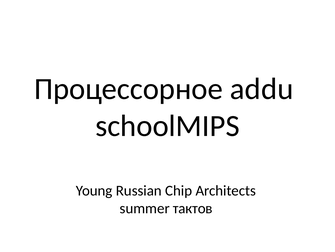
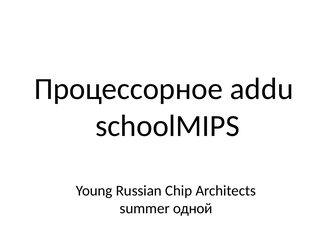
тактов: тактов -> одной (193, 208)
